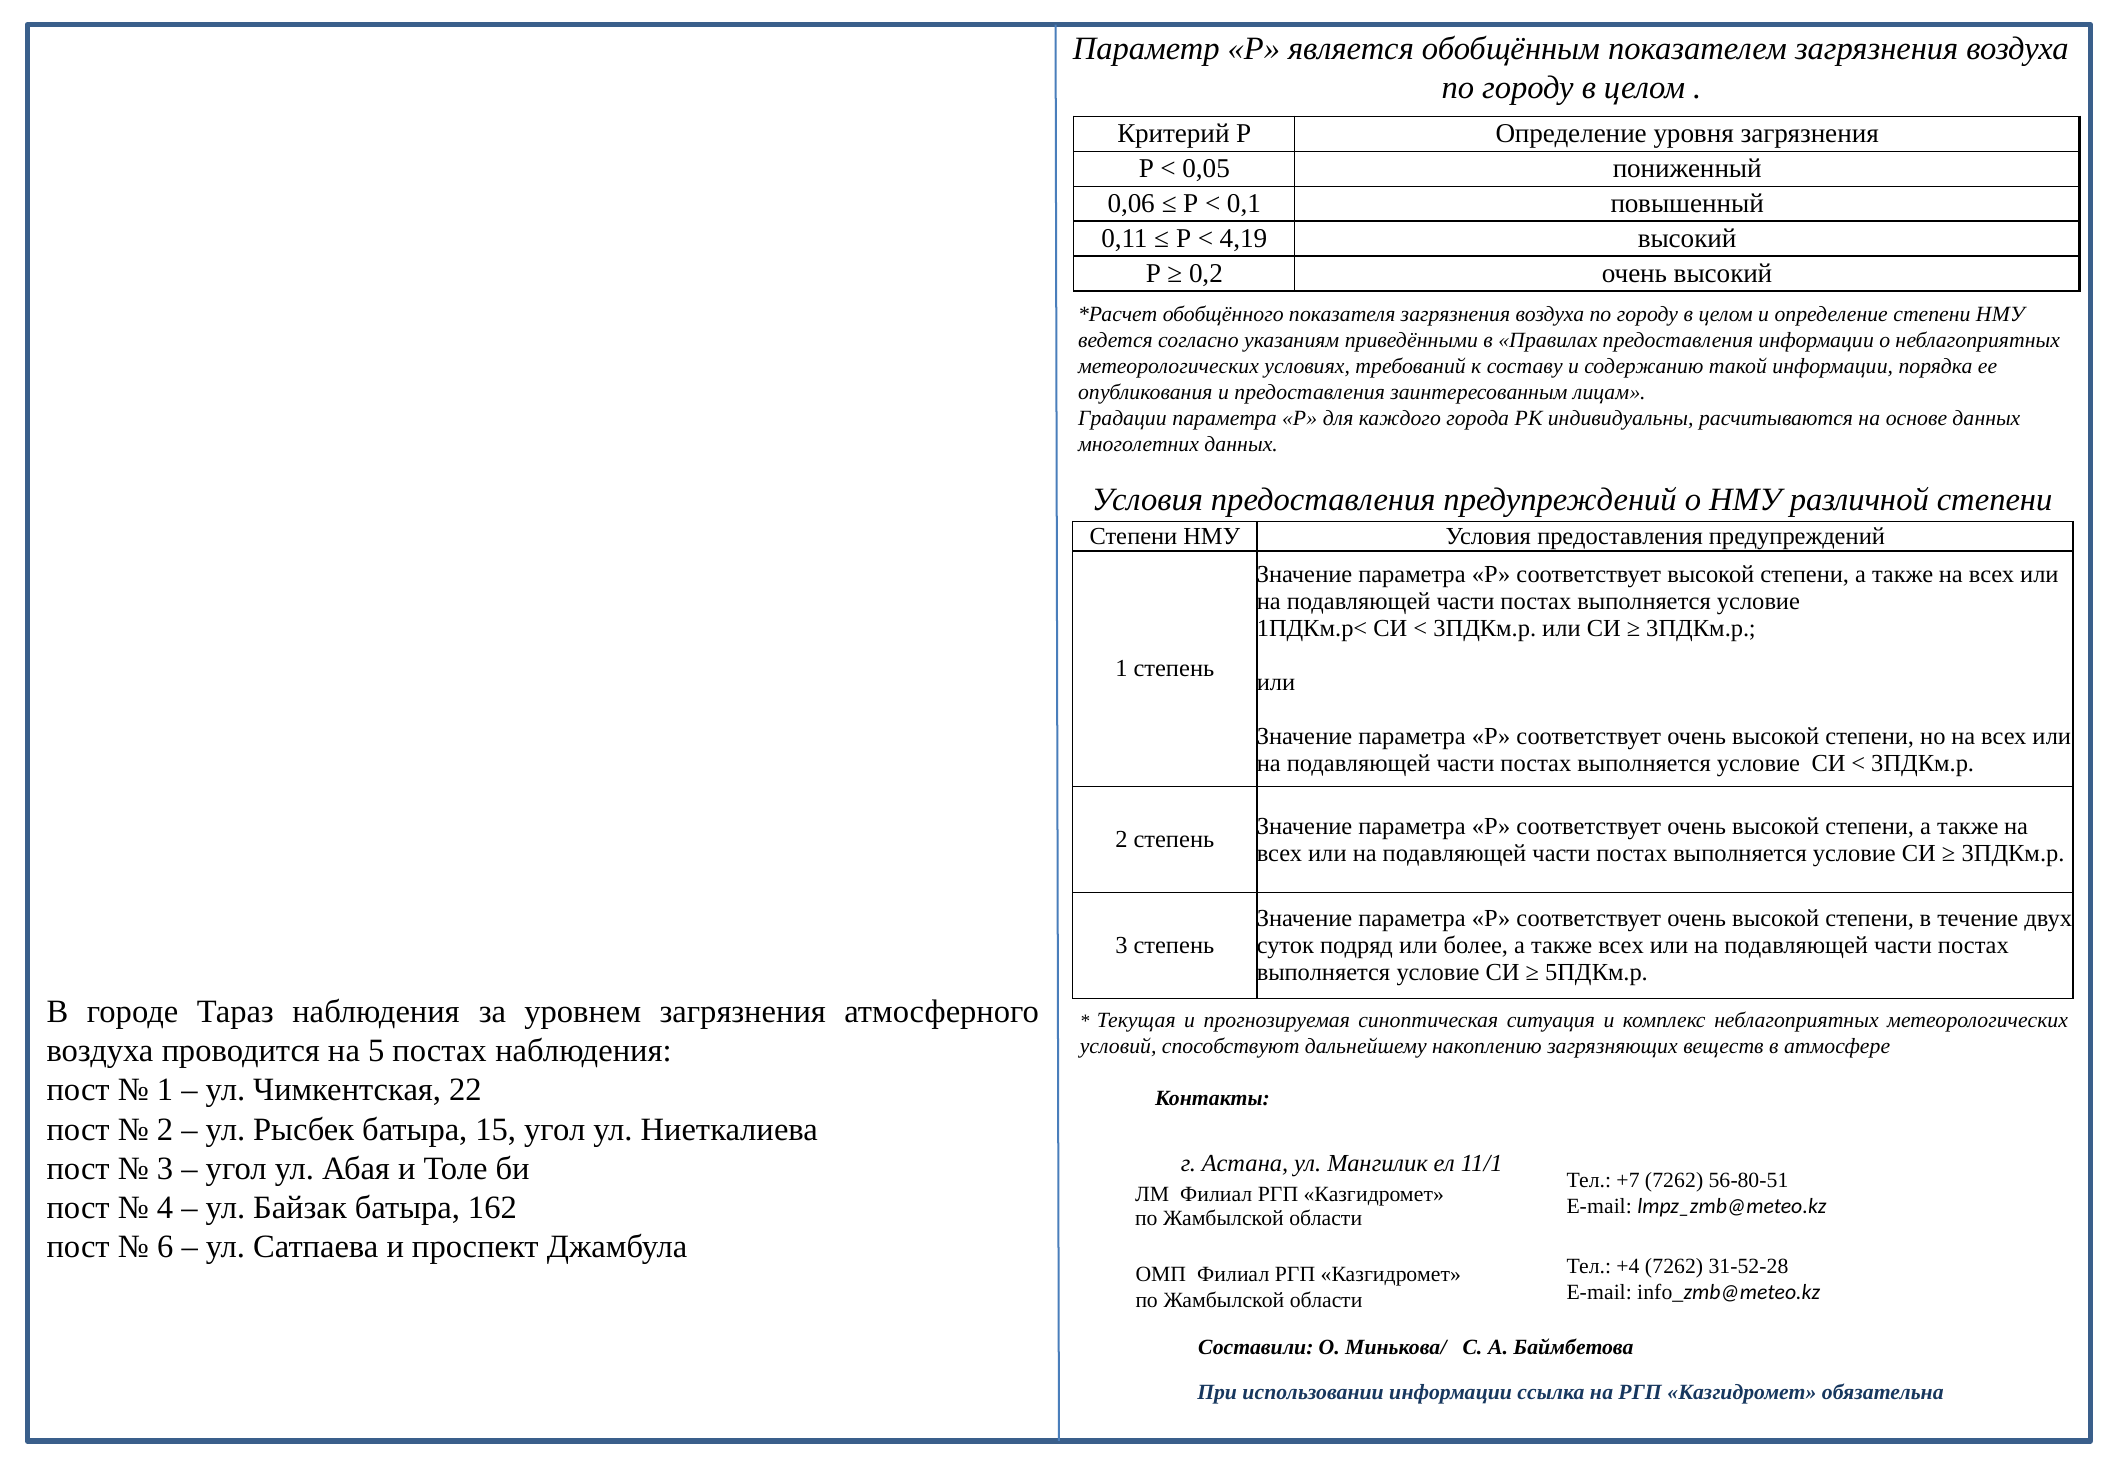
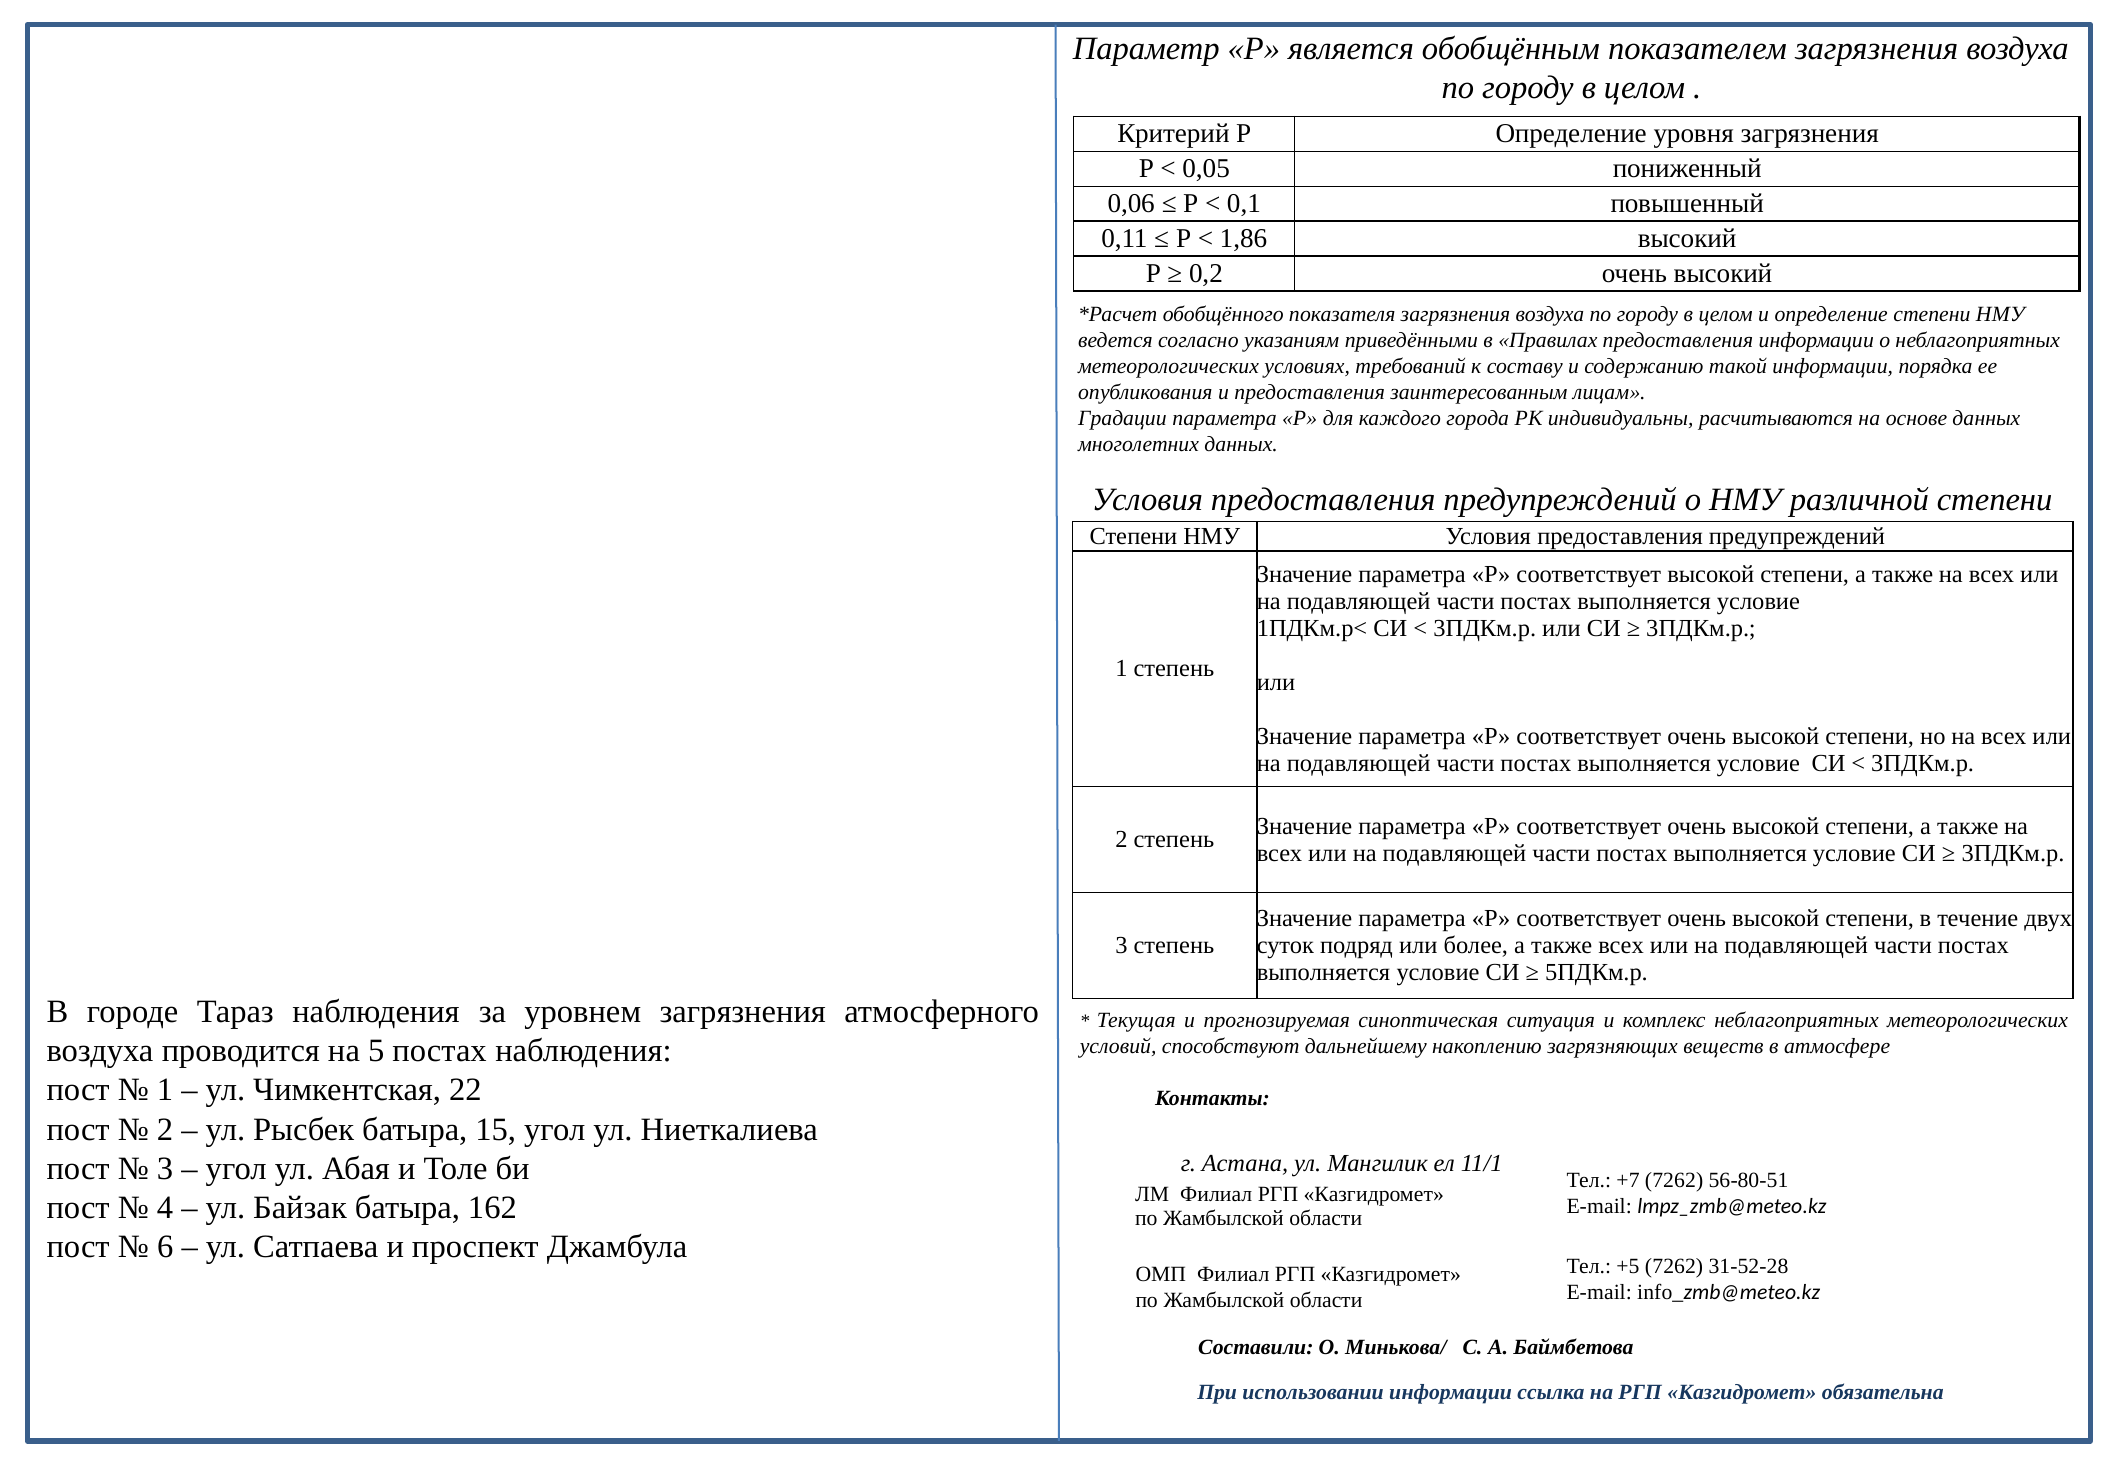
4,19: 4,19 -> 1,86 (1243, 238)
+4: +4 -> +5 (1628, 1267)
